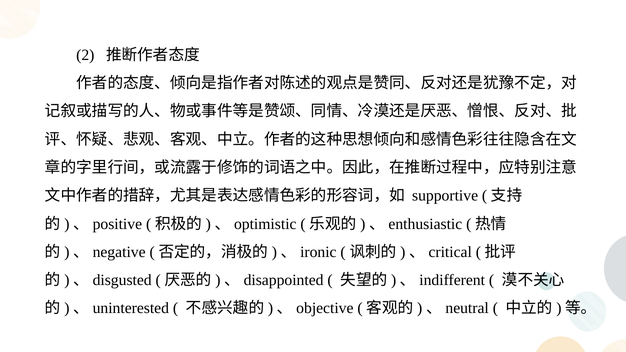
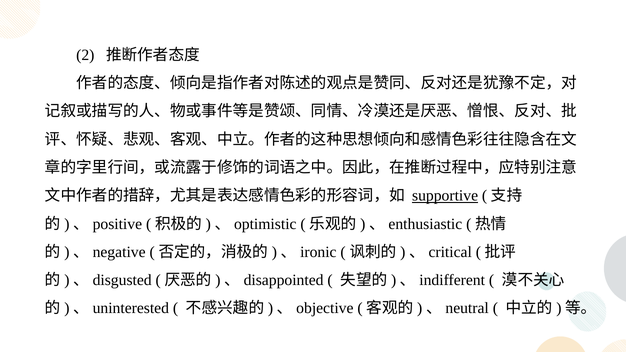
supportive underline: none -> present (445, 196)
